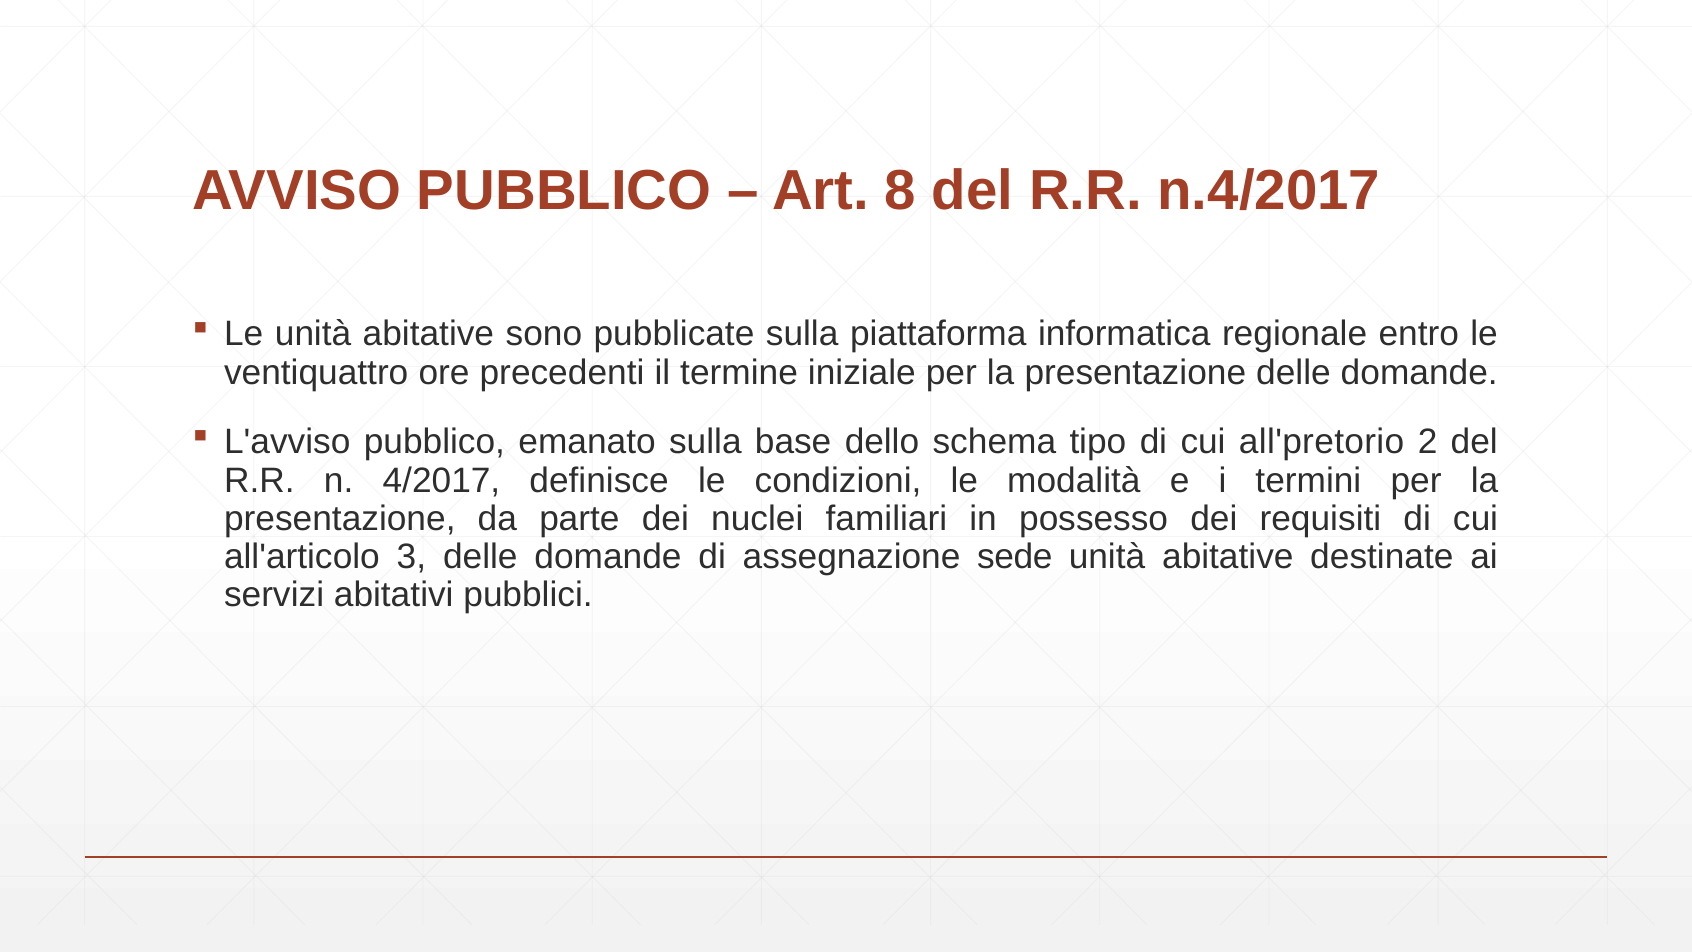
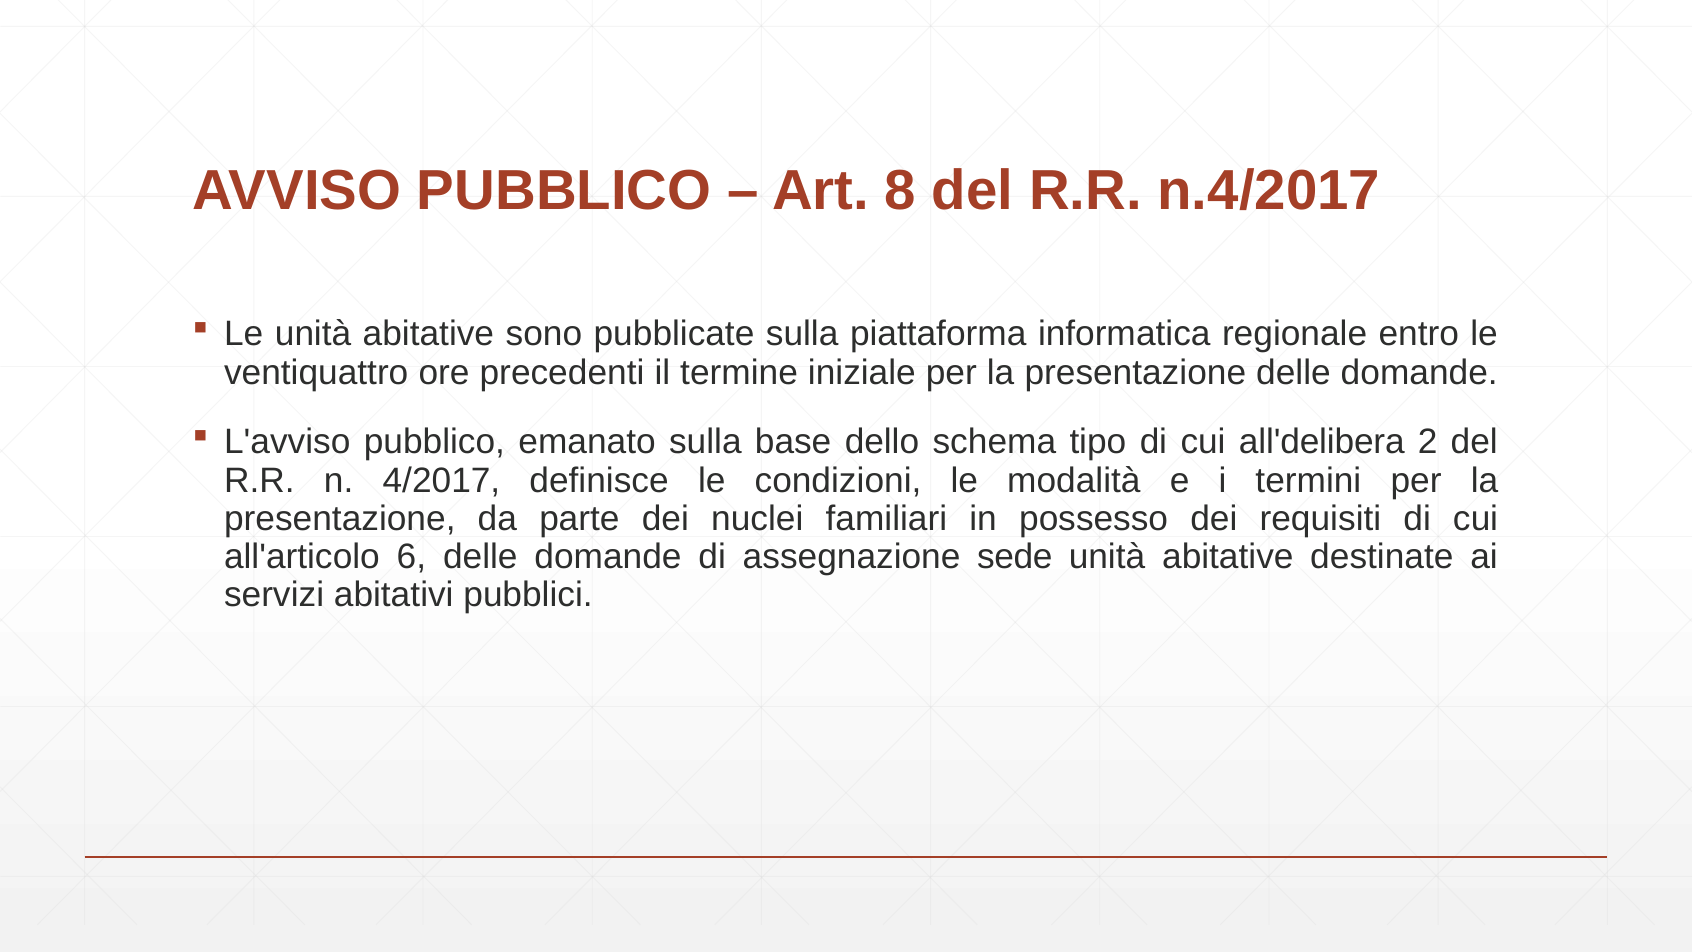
all'pretorio: all'pretorio -> all'delibera (1322, 442)
3: 3 -> 6 (411, 557)
